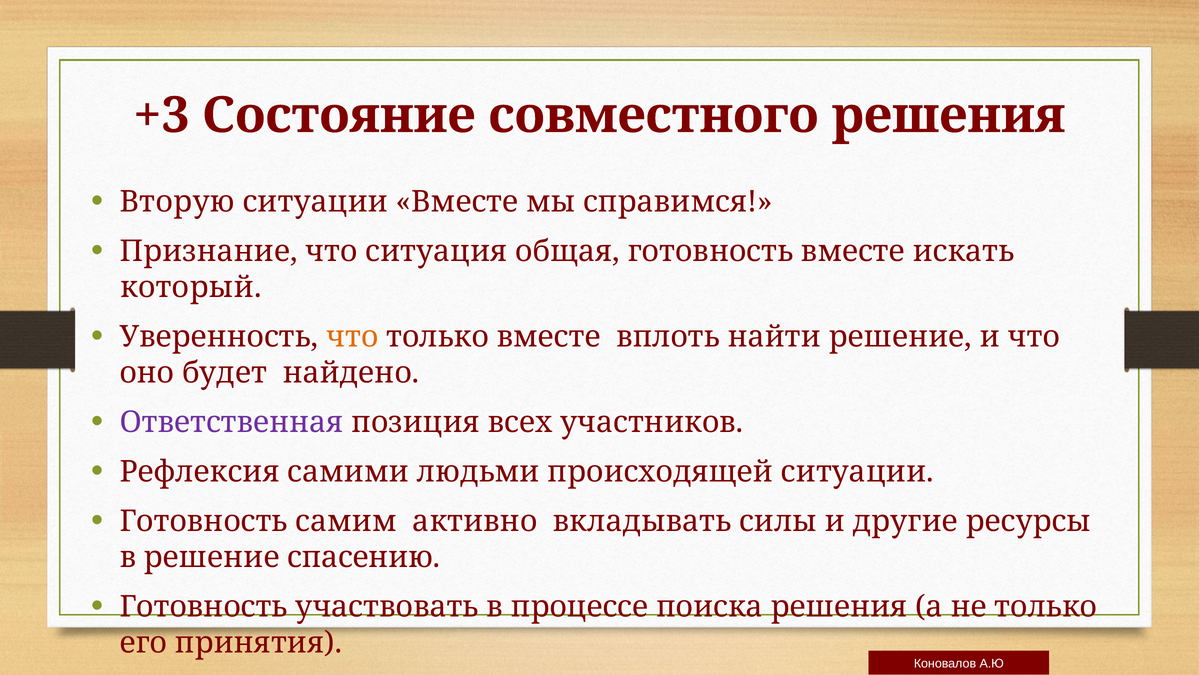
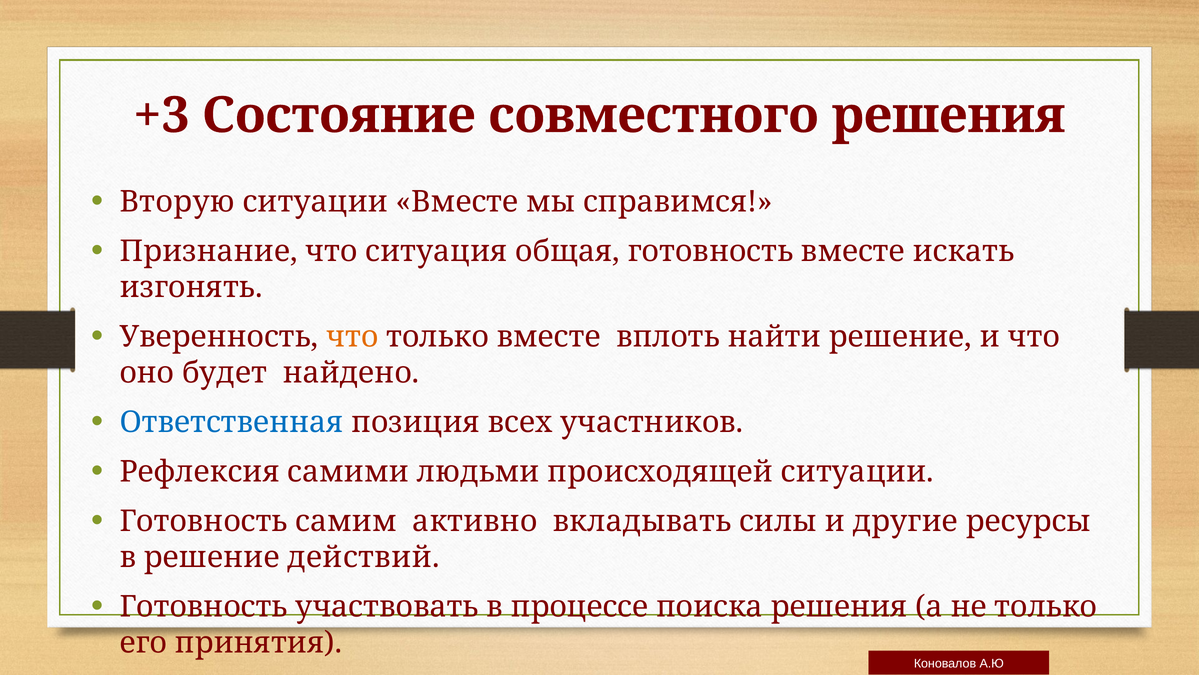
который: который -> изгонять (191, 287)
Ответственная colour: purple -> blue (232, 422)
спасению: спасению -> действий (364, 557)
